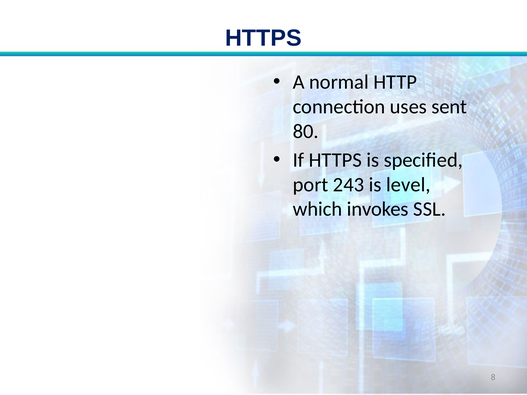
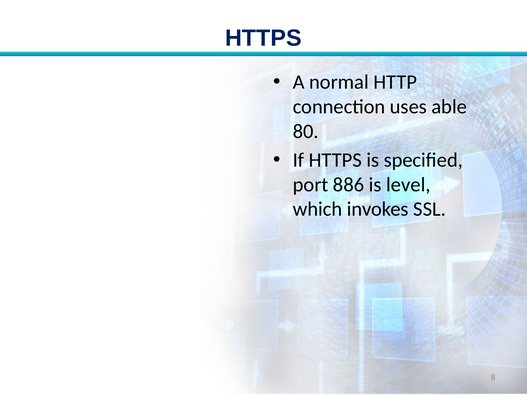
sent: sent -> able (449, 107)
243: 243 -> 886 (349, 185)
